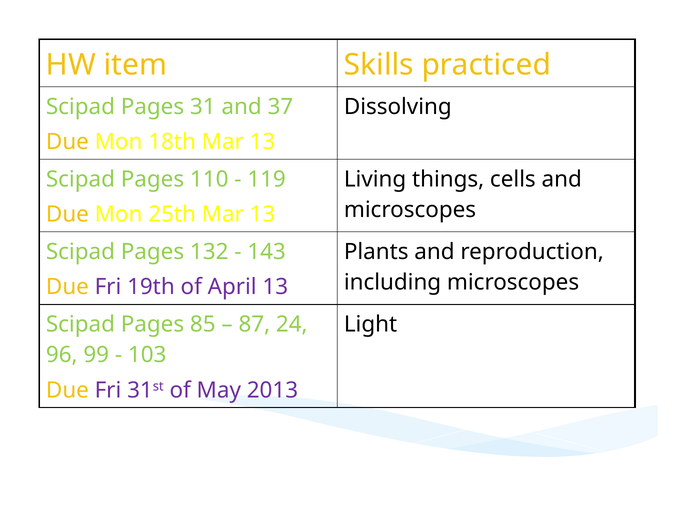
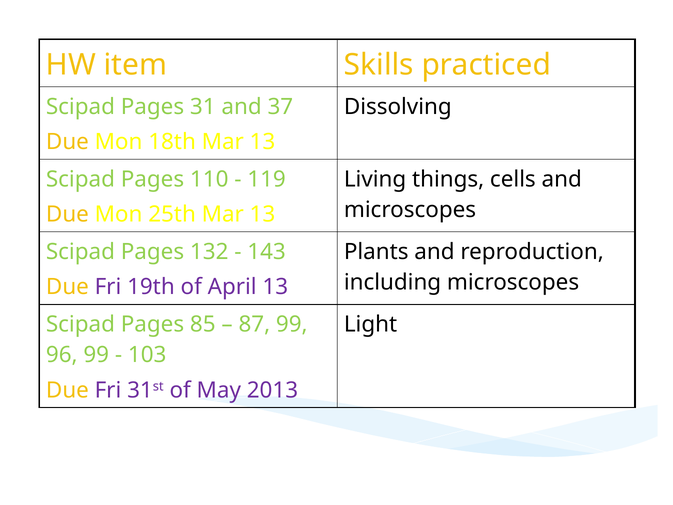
87 24: 24 -> 99 (292, 324)
